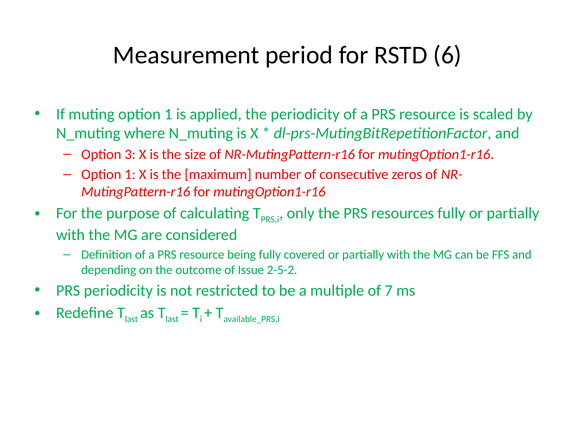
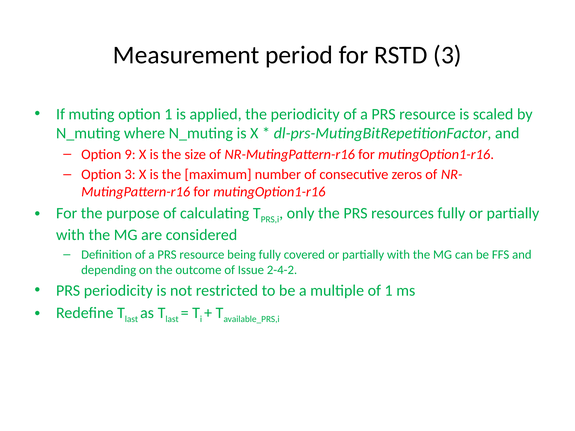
RSTD 6: 6 -> 3 (447, 55)
3: 3 -> 9 (130, 154)
1: 1 -> 3 (130, 175)
2-5-2: 2-5-2 -> 2-4-2 (282, 270)
of 7: 7 -> 1 (389, 291)
